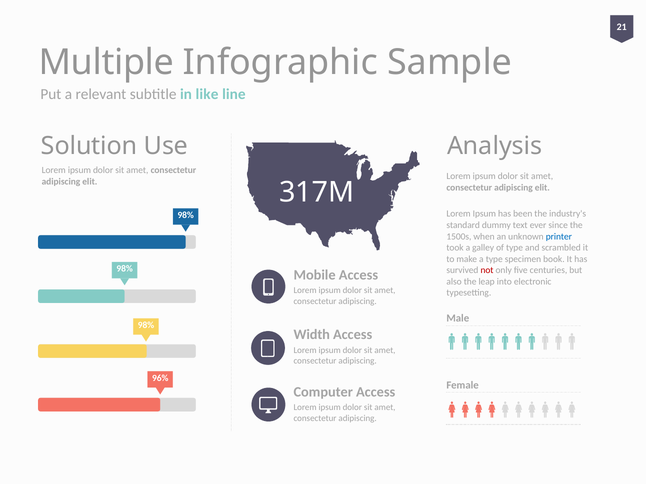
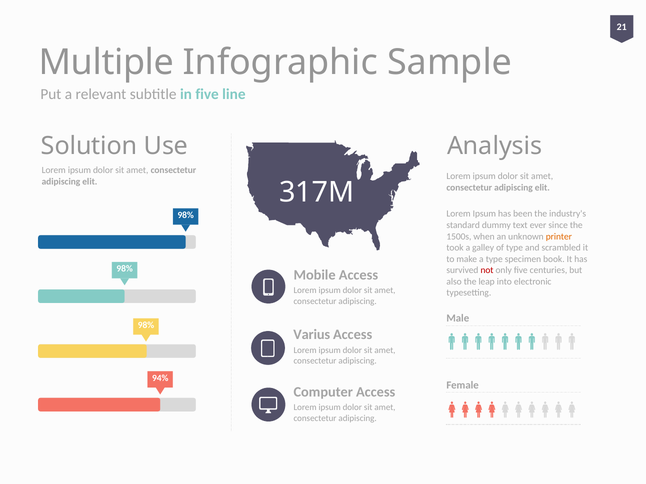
in like: like -> five (207, 95)
printer colour: blue -> orange (559, 237)
Width: Width -> Varius (312, 335)
96%: 96% -> 94% (160, 378)
